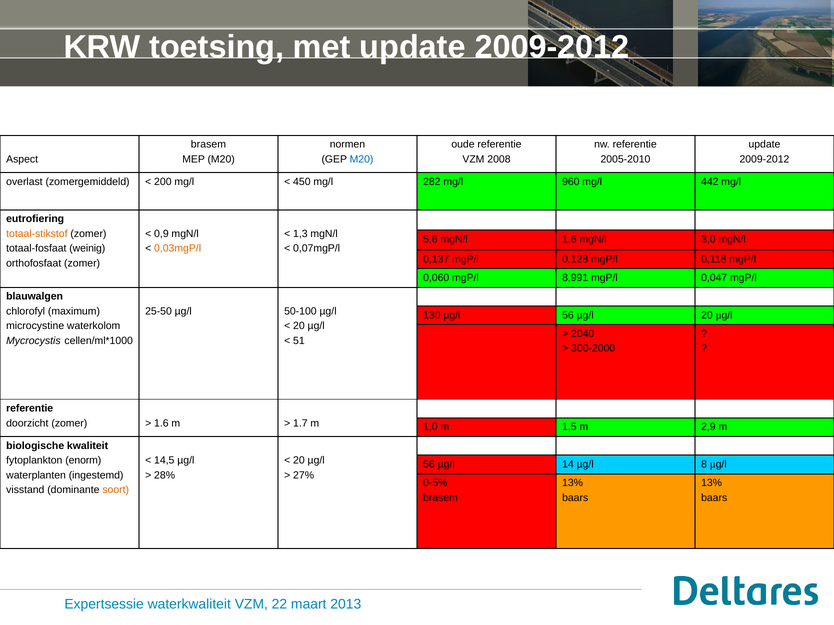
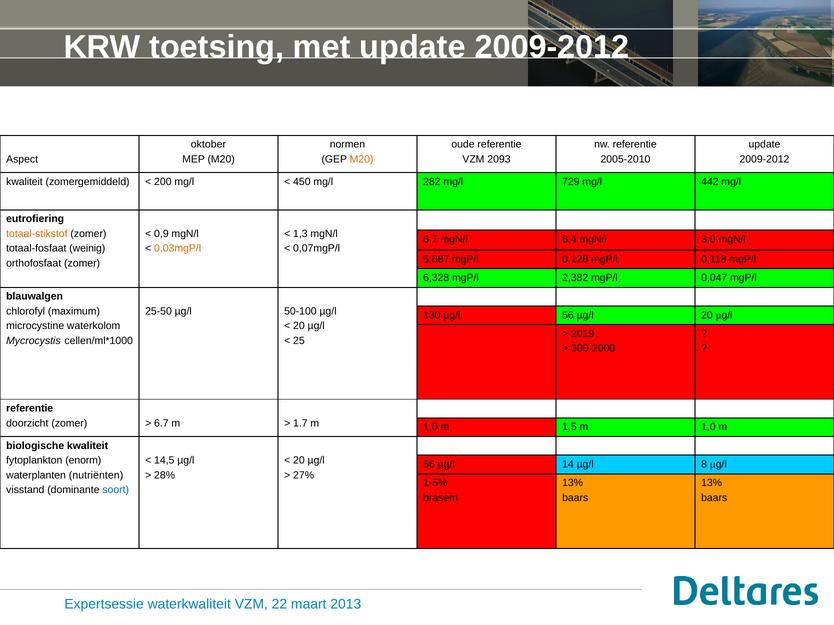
brasem: brasem -> oktober (208, 145)
M20 colour: blue -> orange (362, 159)
2008: 2008 -> 2093 (499, 159)
overlast: overlast -> kwaliteit (24, 182)
960: 960 -> 729 (571, 182)
5,6: 5,6 -> 6,7 (430, 239)
1,6: 1,6 -> 6,4 (569, 239)
0,137: 0,137 -> 5,087 (436, 259)
0,060: 0,060 -> 6,328 (436, 278)
8,991: 8,991 -> 2,382 (575, 278)
2040: 2040 -> 2019 (583, 334)
51: 51 -> 25 (299, 341)
1.6: 1.6 -> 6.7 (161, 423)
1,5 m 2,9: 2,9 -> 1,0 (708, 427)
ingestemd: ingestemd -> nutriënten (96, 476)
0-5%: 0-5% -> 1-5% (435, 483)
soort colour: orange -> blue (116, 490)
